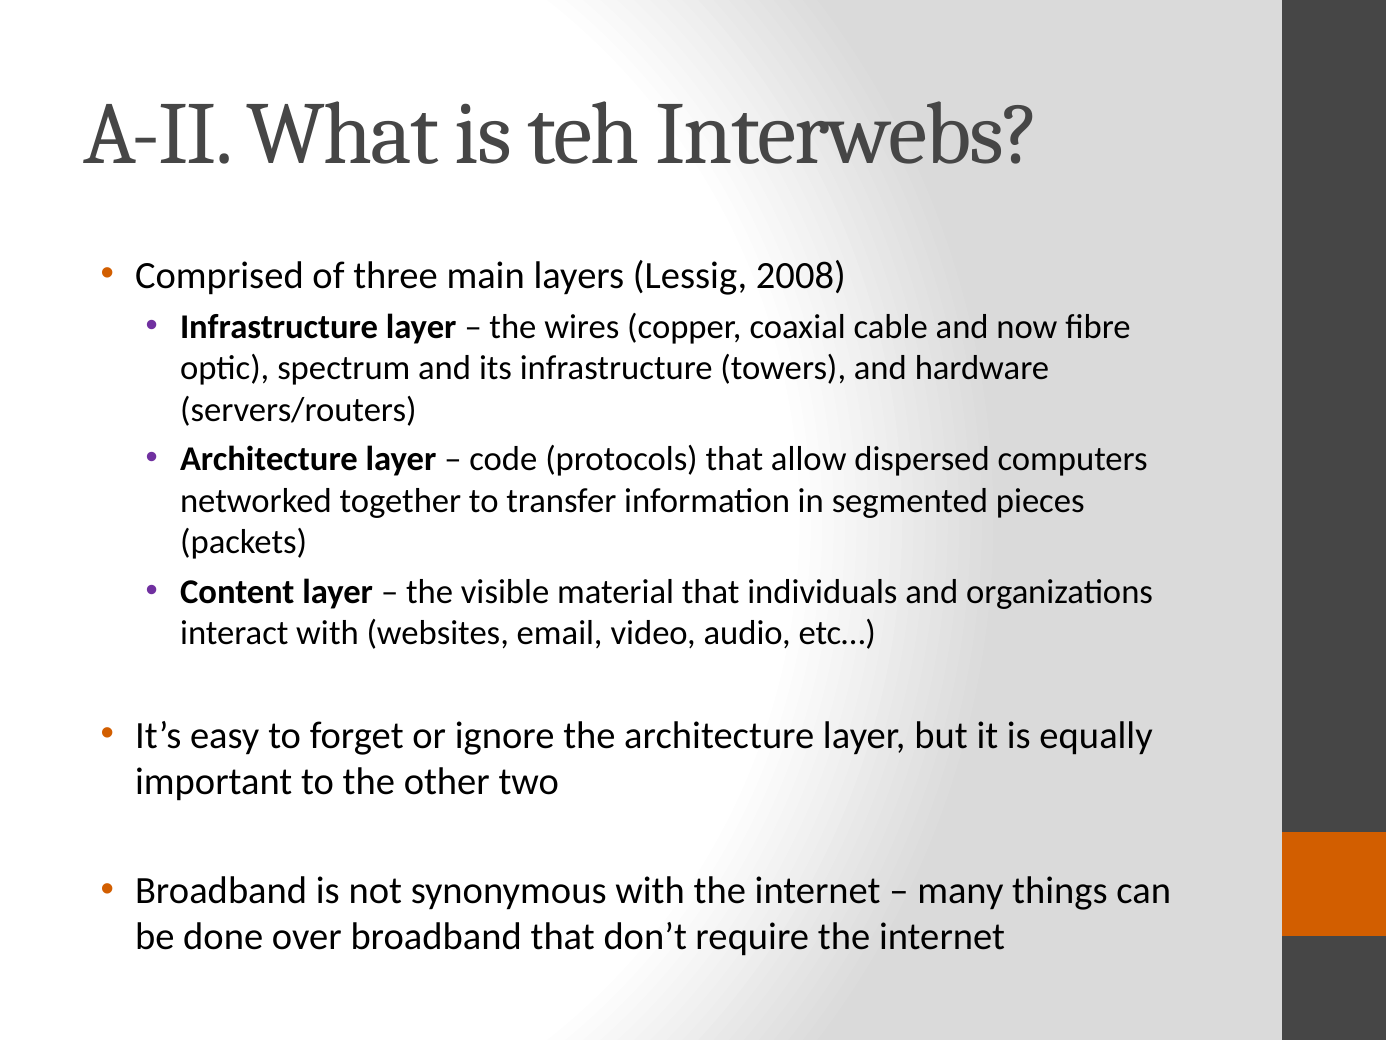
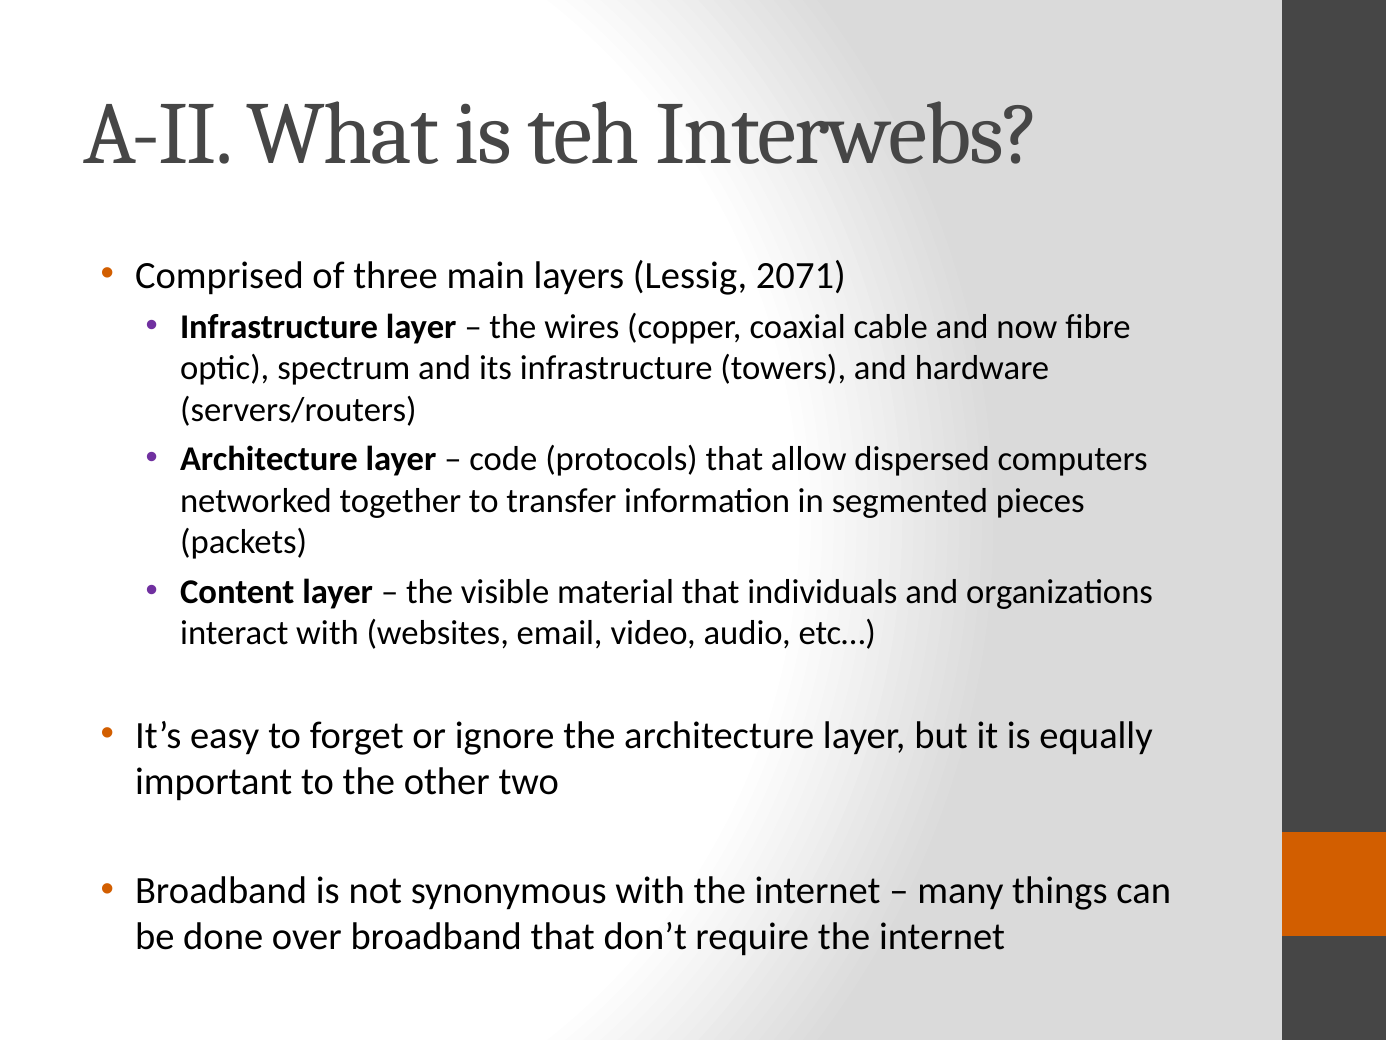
2008: 2008 -> 2071 (801, 275)
